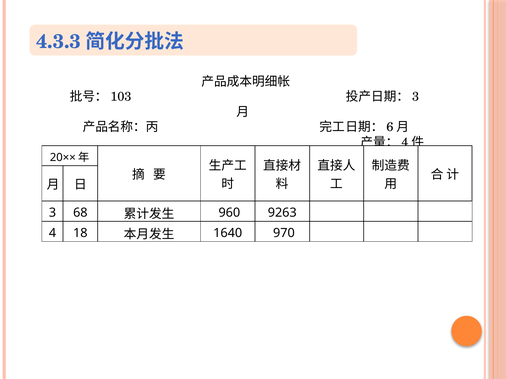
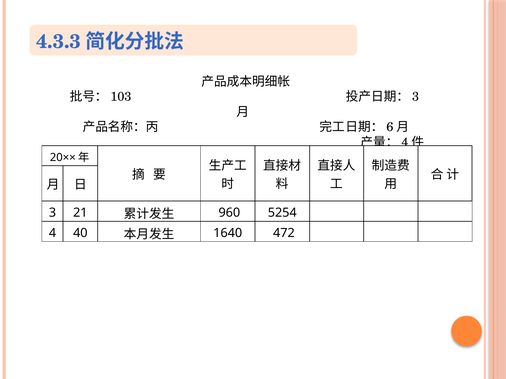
68: 68 -> 21 (80, 213)
9263: 9263 -> 5254 (282, 213)
18: 18 -> 40 (80, 233)
970: 970 -> 472 (284, 233)
